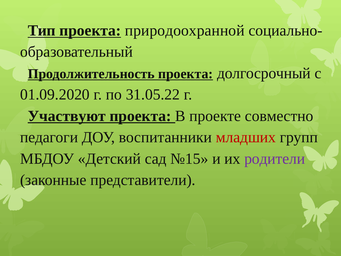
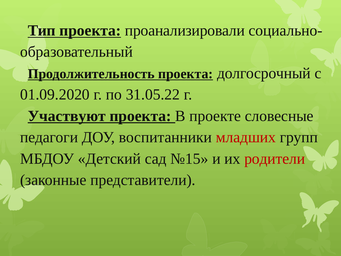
природоохранной: природоохранной -> проанализировали (185, 30)
совместно: совместно -> словесные (279, 116)
родители colour: purple -> red (275, 159)
